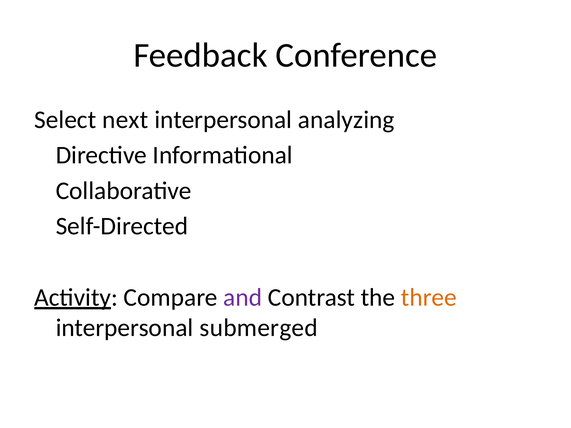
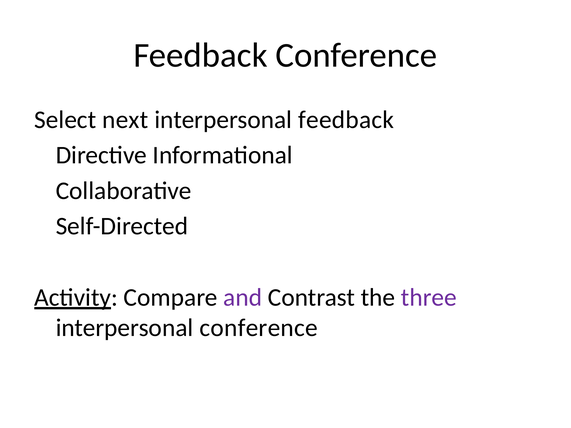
interpersonal analyzing: analyzing -> feedback (346, 120)
three colour: orange -> purple (429, 297)
interpersonal submerged: submerged -> conference (259, 328)
